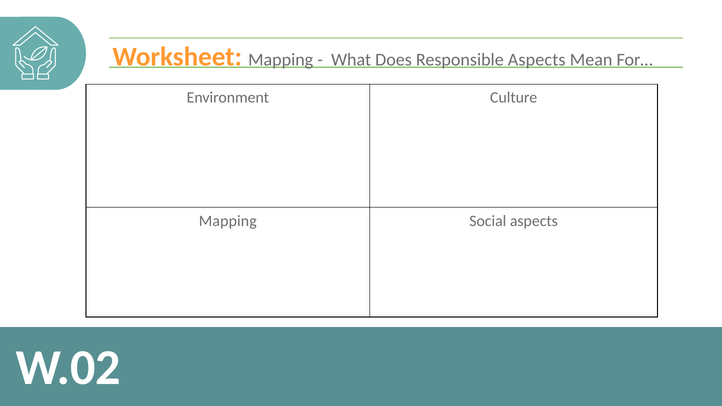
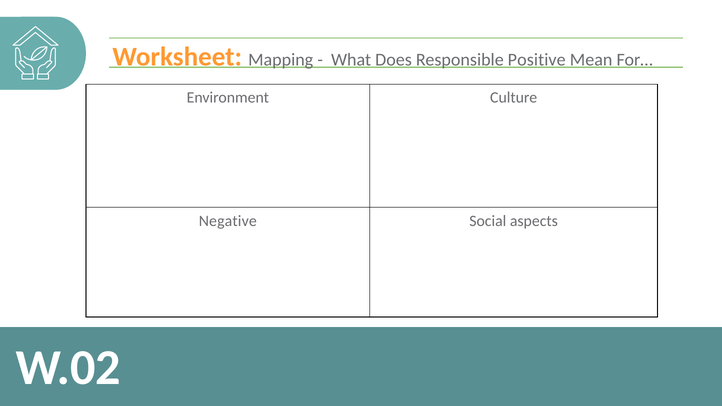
Responsible Aspects: Aspects -> Positive (537, 60)
Mapping: Mapping -> Negative (228, 221)
